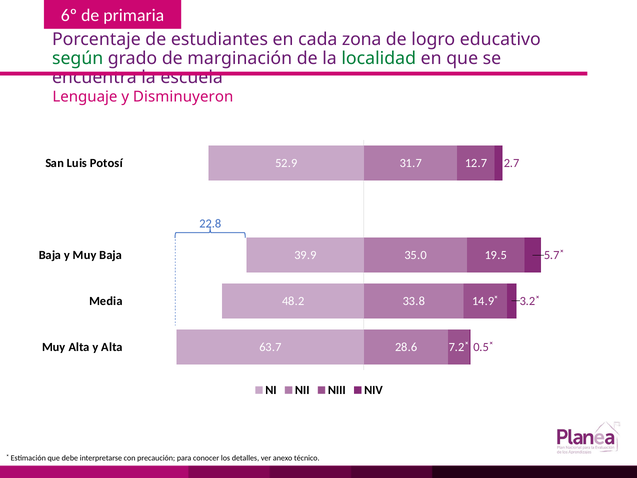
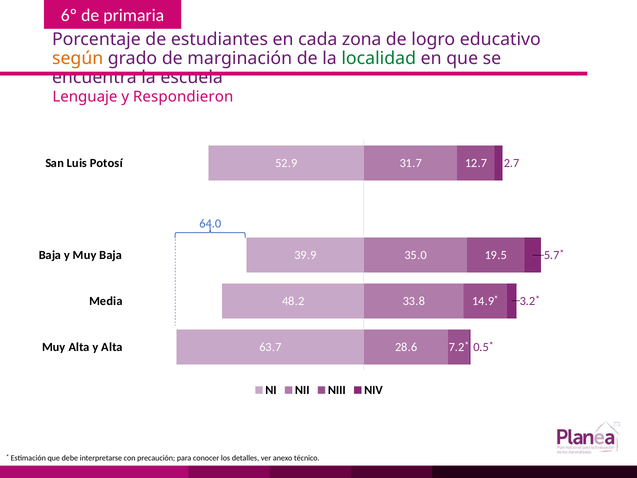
según colour: green -> orange (78, 58)
Disminuyeron: Disminuyeron -> Respondieron (183, 97)
22.8: 22.8 -> 64.0 (210, 224)
